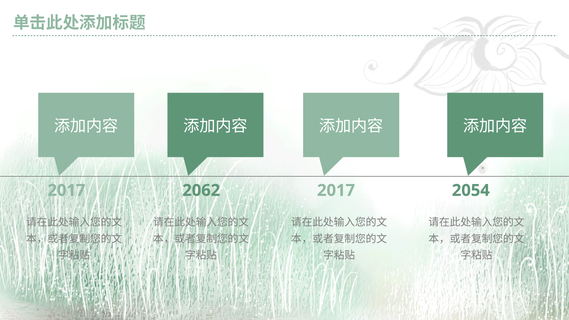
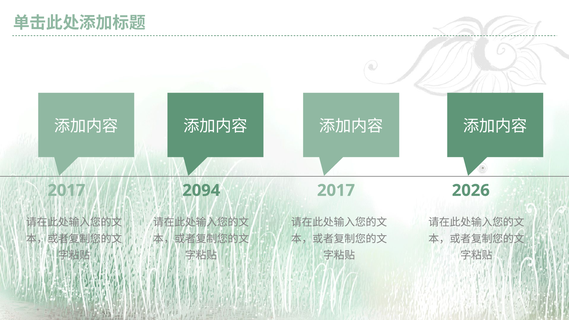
2062: 2062 -> 2094 (201, 190)
2054: 2054 -> 2026 (471, 190)
